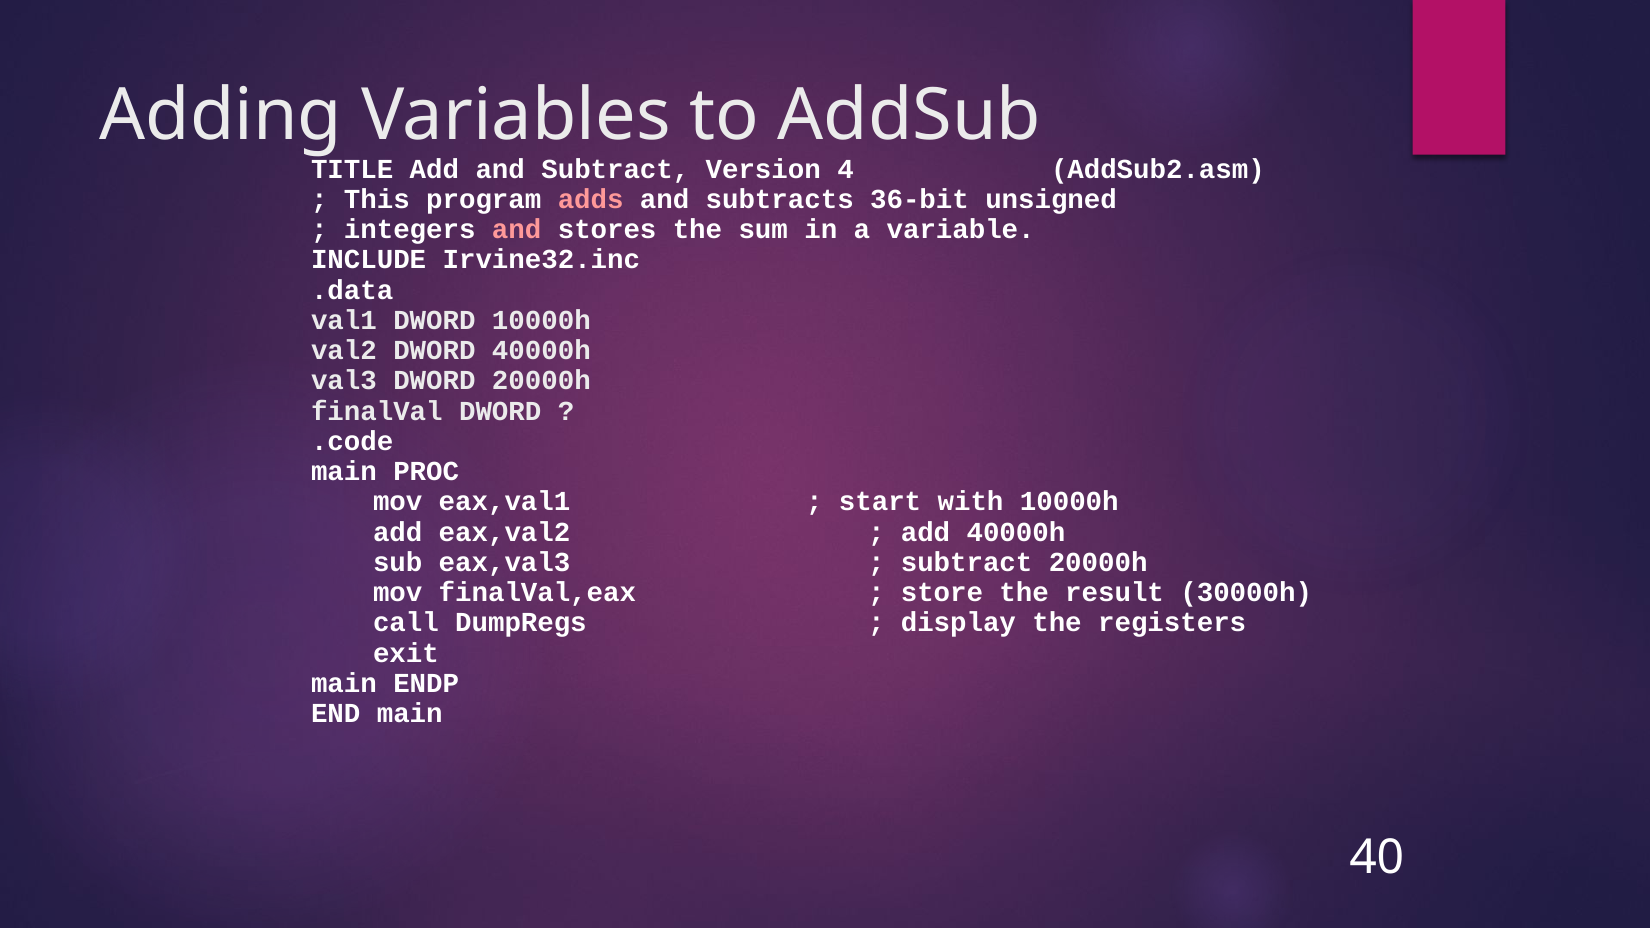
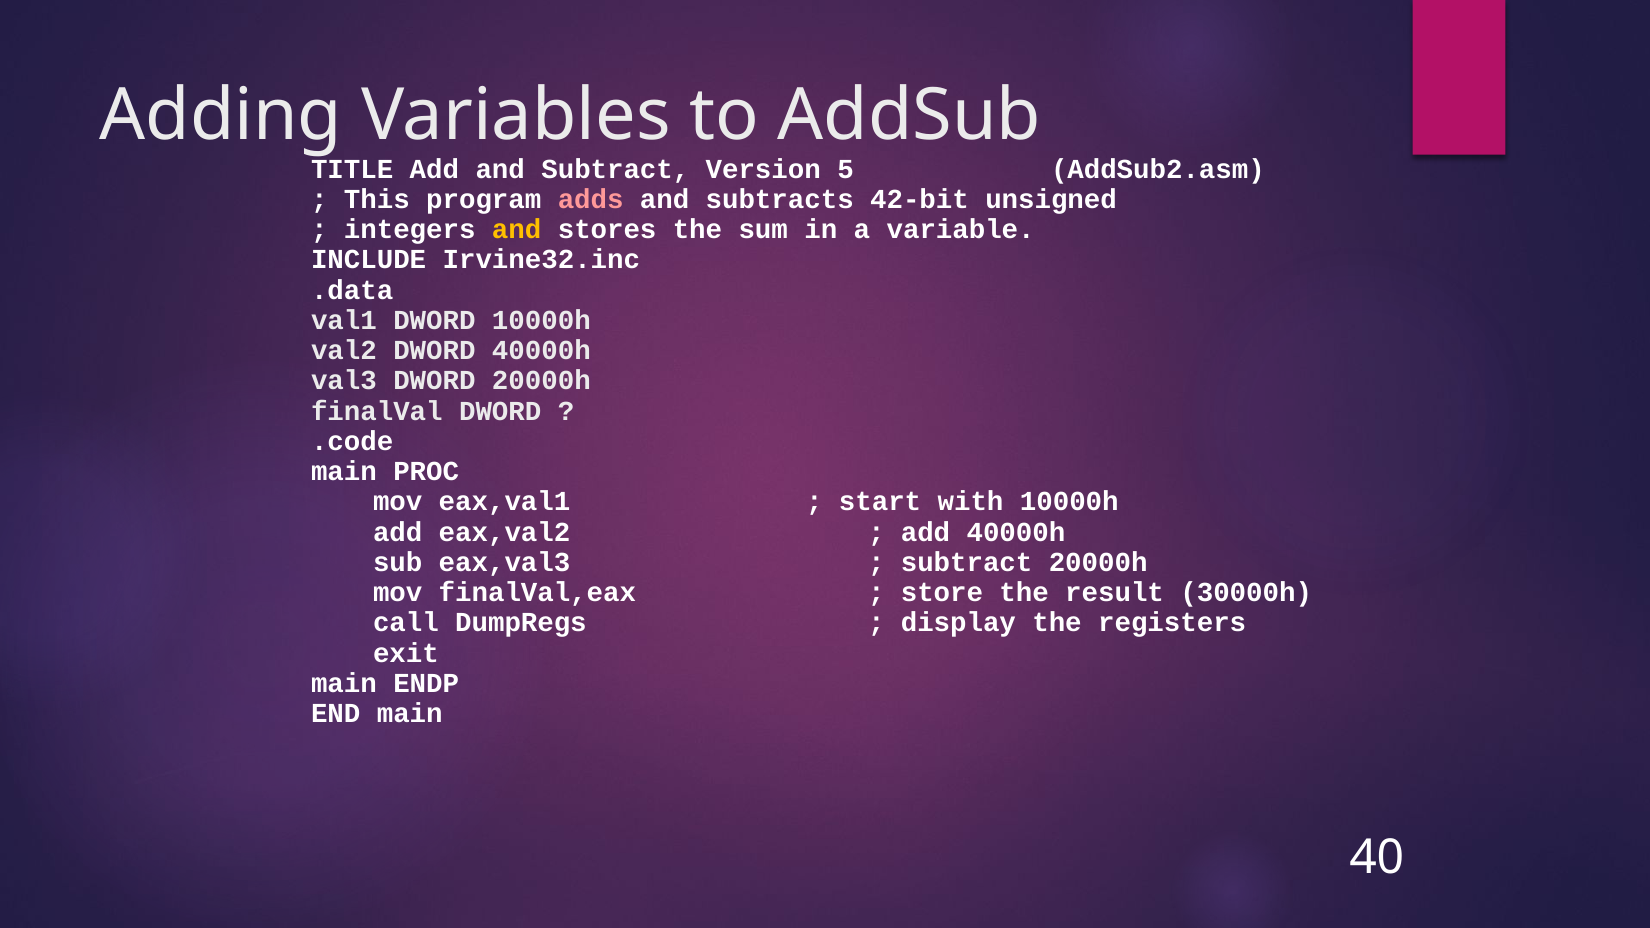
4: 4 -> 5 (846, 169)
36-bit: 36-bit -> 42-bit (919, 199)
and colour: pink -> yellow (517, 230)
